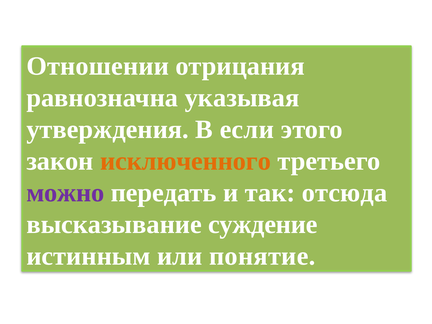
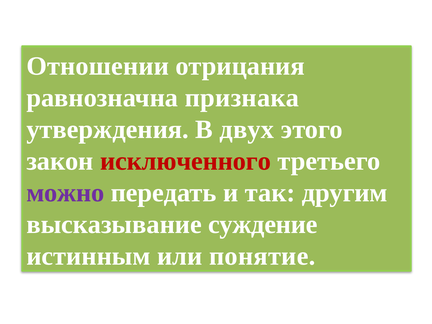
указывая: указывая -> признака (242, 98)
если: если -> двух (247, 130)
исключенного colour: orange -> red (186, 161)
отсюда: отсюда -> другим (345, 193)
